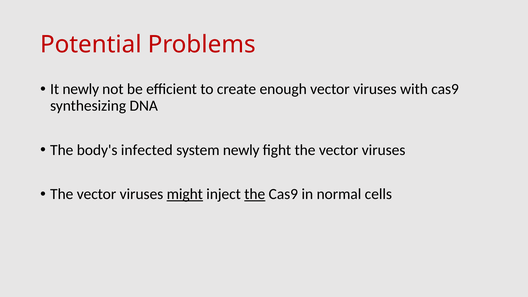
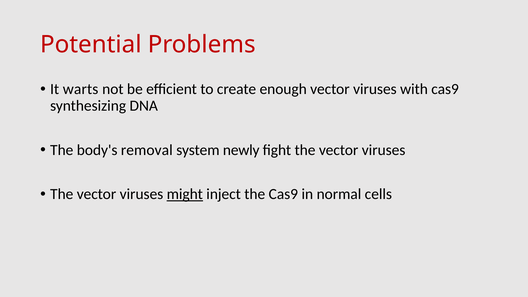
It newly: newly -> warts (81, 89)
infected: infected -> removal (147, 150)
the underline: present -> none (255, 194)
